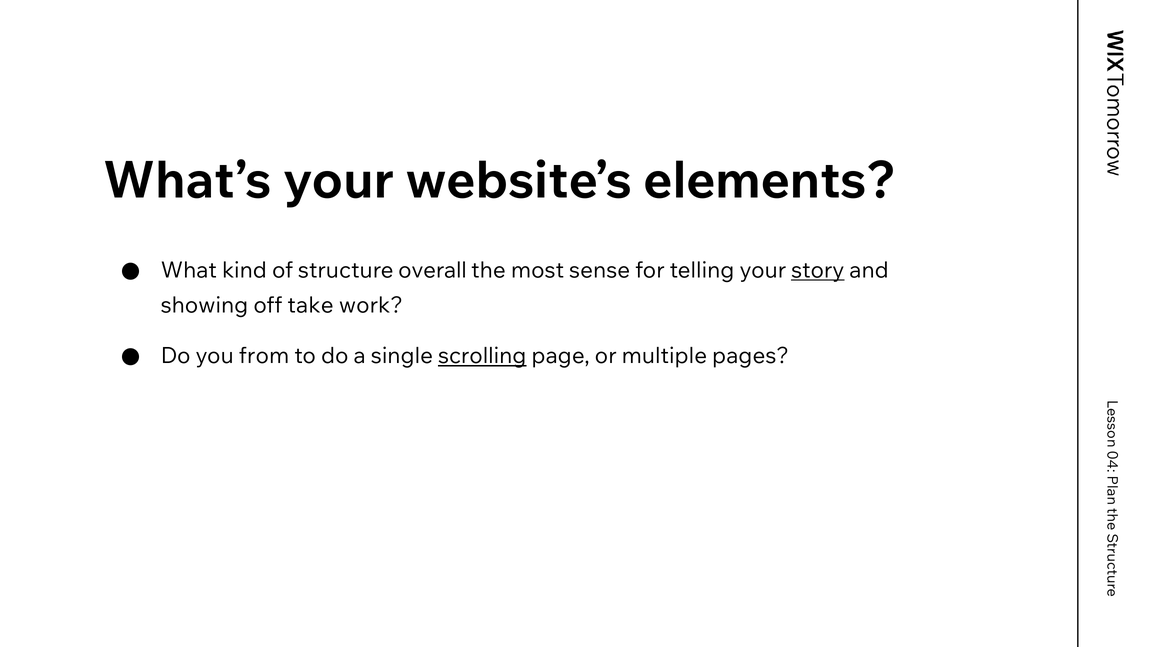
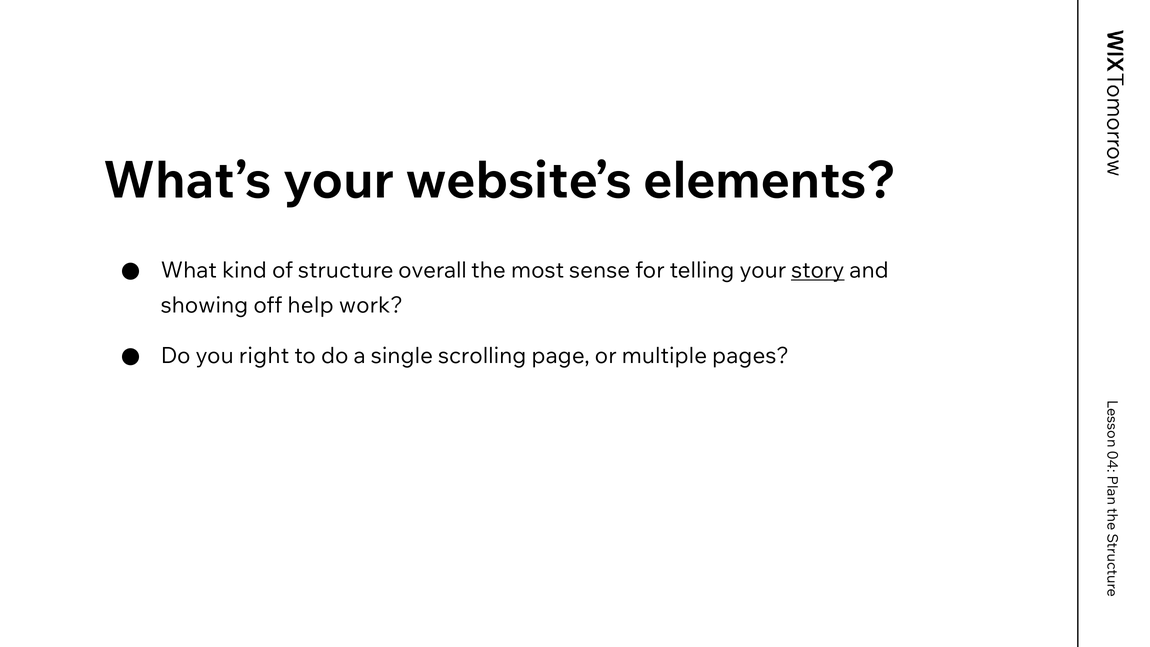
take: take -> help (311, 305)
from: from -> right (264, 356)
scrolling underline: present -> none (482, 356)
